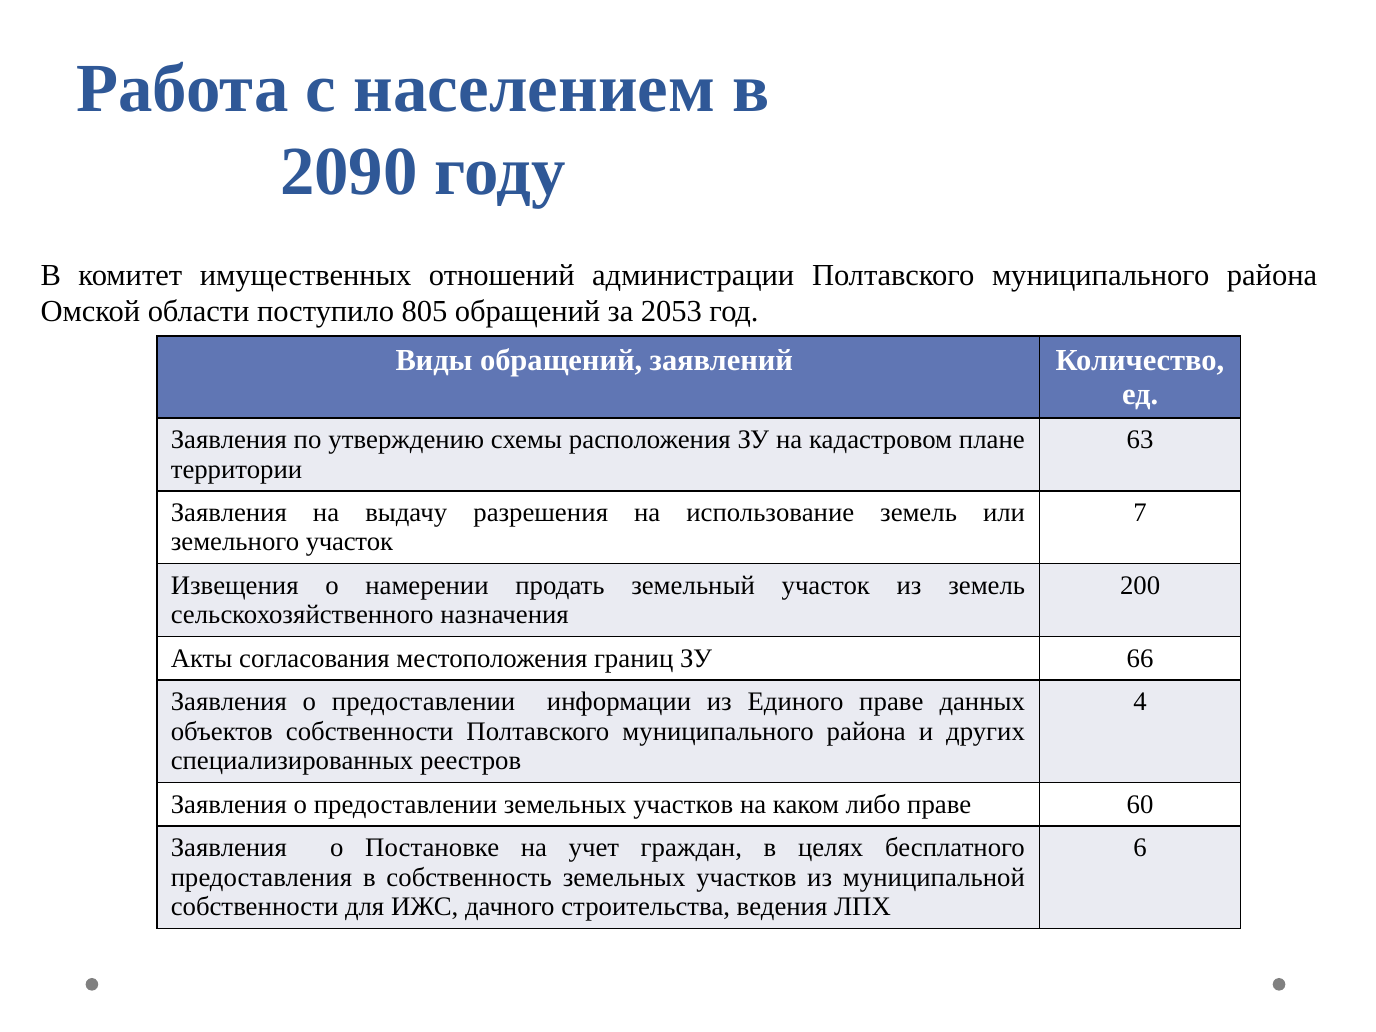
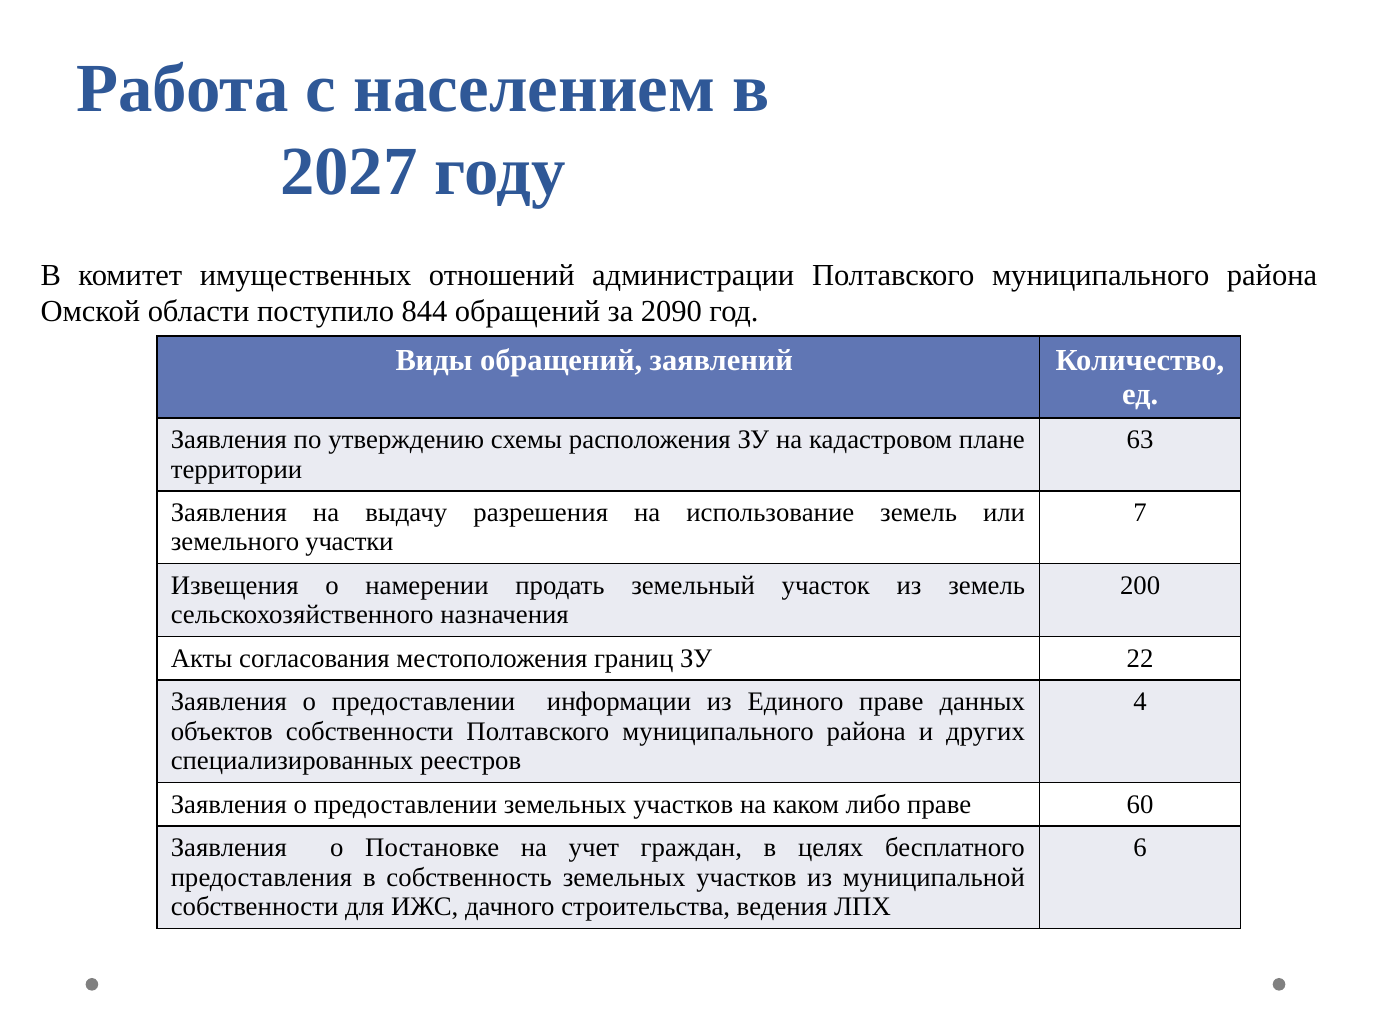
2090: 2090 -> 2027 (349, 172)
805: 805 -> 844 (425, 312)
2053: 2053 -> 2090 (671, 312)
земельного участок: участок -> участки (349, 542)
66: 66 -> 22 (1140, 659)
